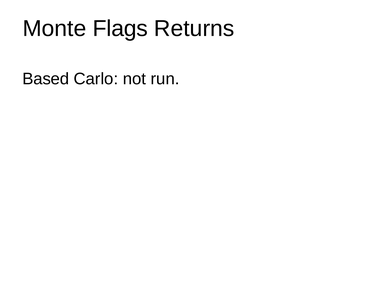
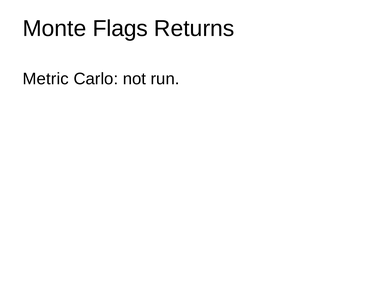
Based: Based -> Metric (46, 79)
